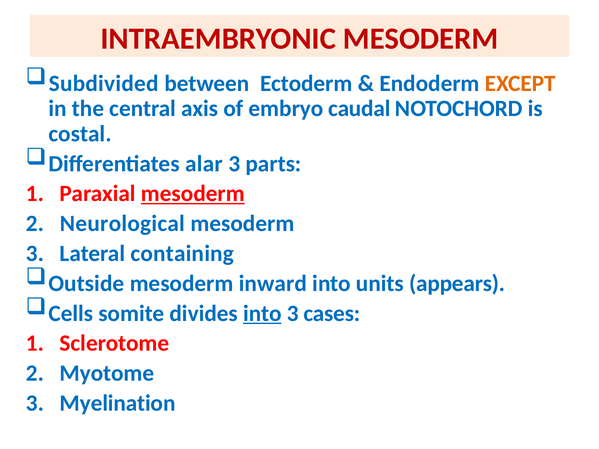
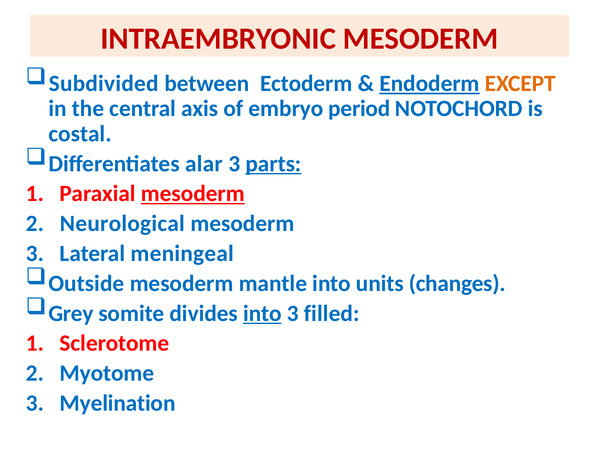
Endoderm underline: none -> present (430, 84)
caudal: caudal -> period (359, 109)
parts underline: none -> present (273, 164)
containing: containing -> meningeal (182, 254)
inward: inward -> mantle (273, 284)
appears: appears -> changes (457, 284)
Cells: Cells -> Grey (71, 314)
cases: cases -> filled (332, 314)
